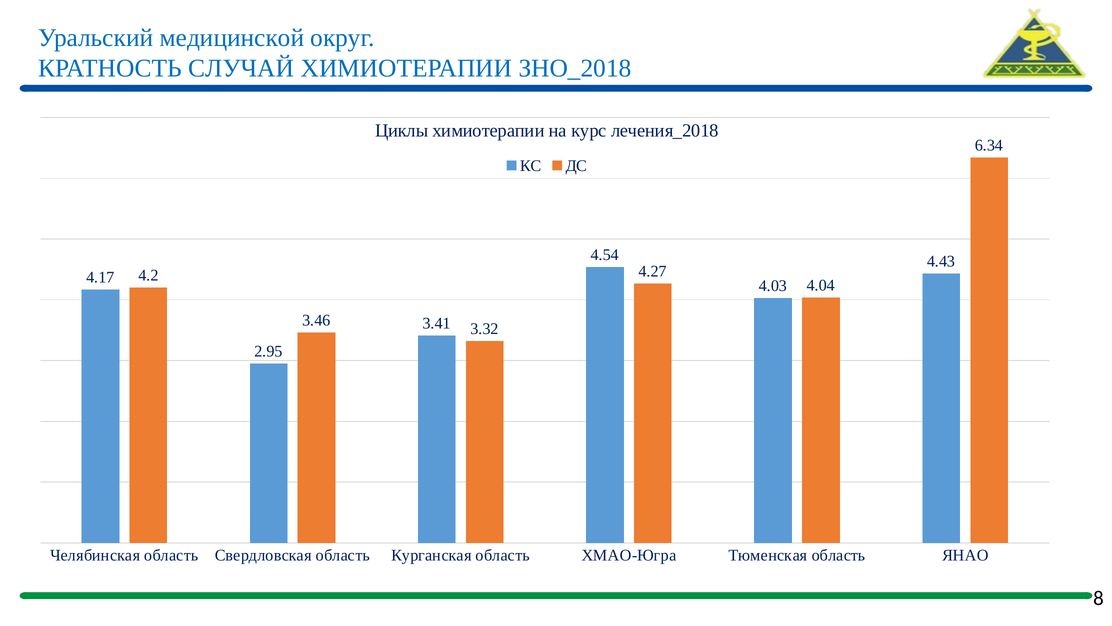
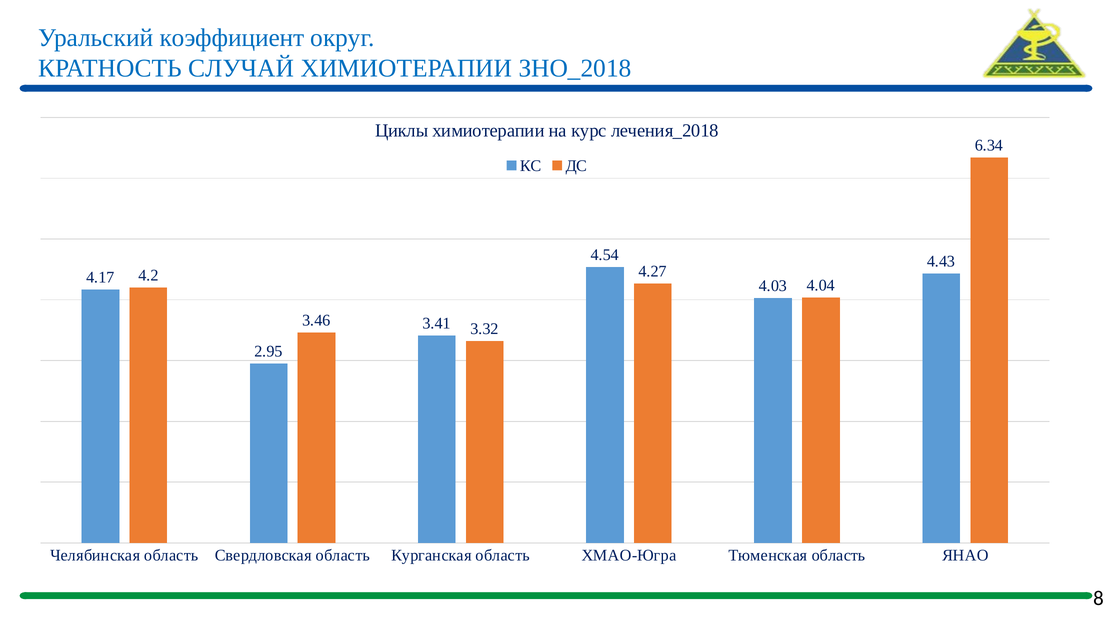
медицинской: медицинской -> коэффициент (232, 38)
